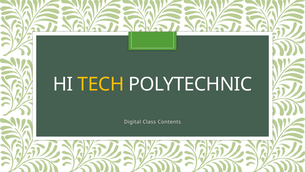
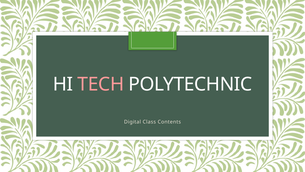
TECH colour: yellow -> pink (101, 84)
